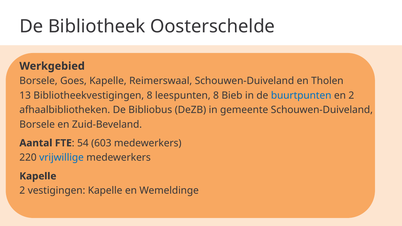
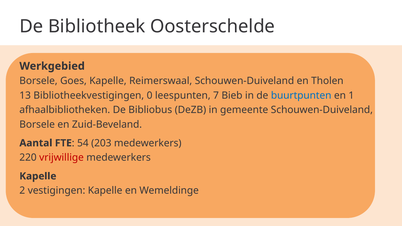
Bibliotheekvestigingen 8: 8 -> 0 (150, 96)
leespunten 8: 8 -> 7 (216, 96)
en 2: 2 -> 1 (351, 96)
603: 603 -> 203 (101, 143)
vrijwillige colour: blue -> red (62, 158)
